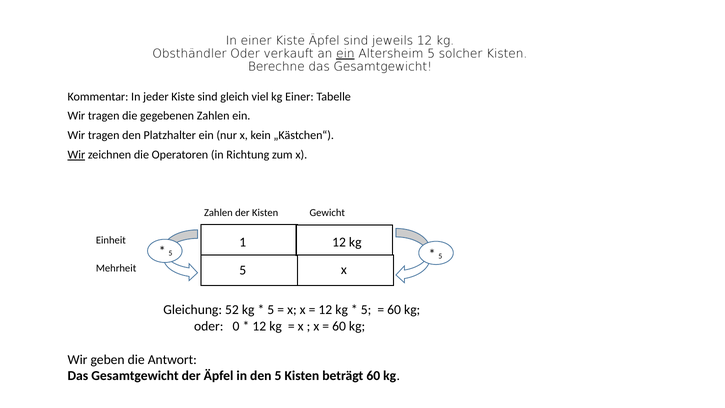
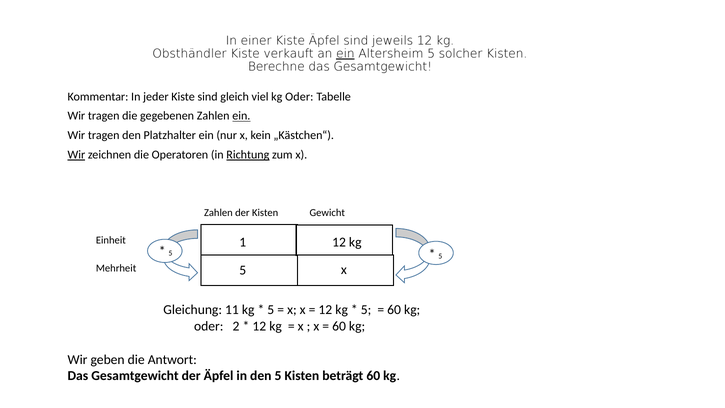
Obsthändler Oder: Oder -> Kiste (245, 54)
viel kg Einer: Einer -> Oder (299, 97)
ein underline: none -> present (241, 116)
Richtung underline: none -> present (248, 155)
52: 52 -> 11 (232, 310)
0: 0 -> 2 (236, 326)
